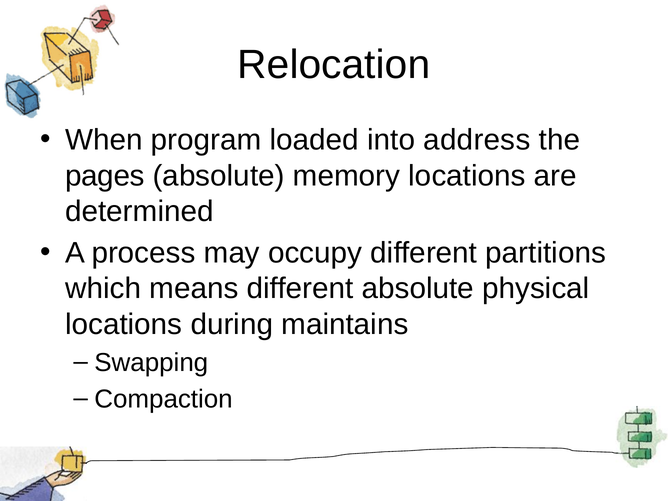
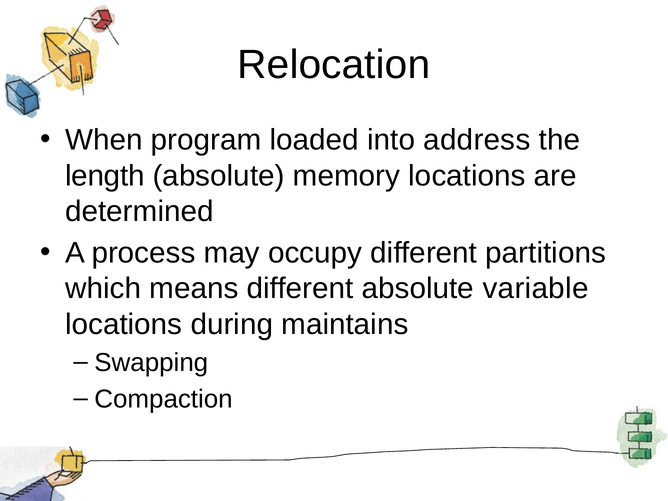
pages: pages -> length (105, 176)
physical: physical -> variable (536, 289)
